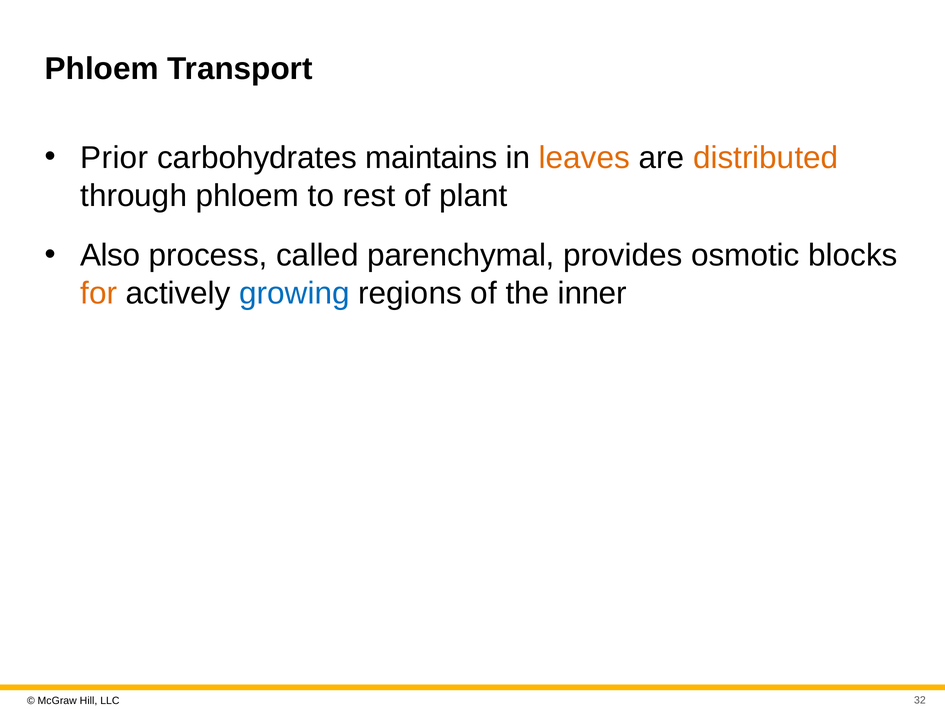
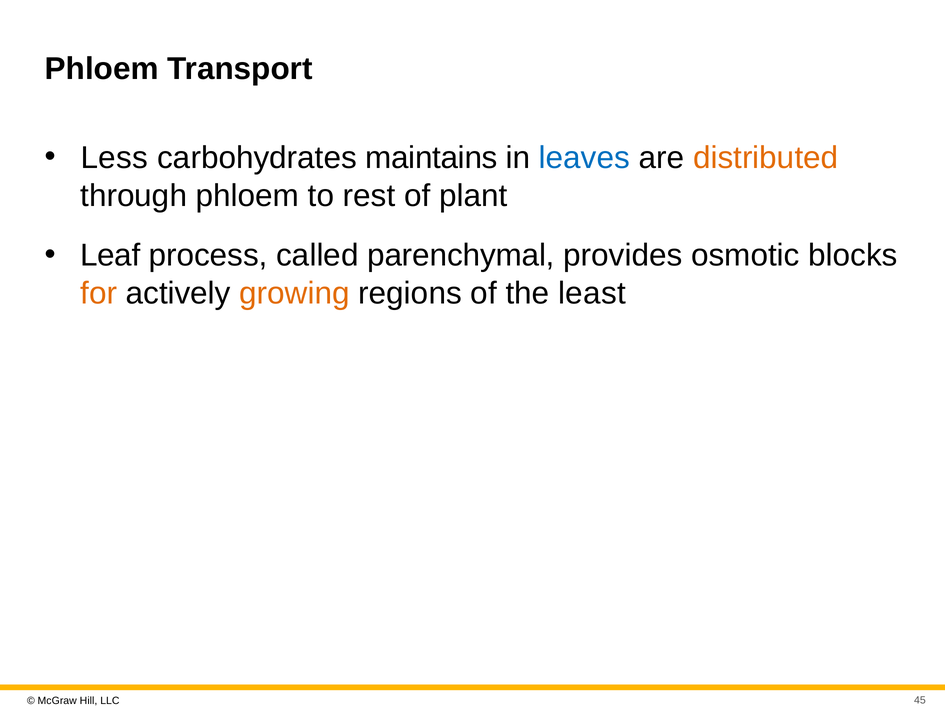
Prior: Prior -> Less (114, 158)
leaves colour: orange -> blue (584, 158)
Also: Also -> Leaf (110, 255)
growing colour: blue -> orange (295, 293)
inner: inner -> least (592, 293)
32: 32 -> 45 (920, 700)
